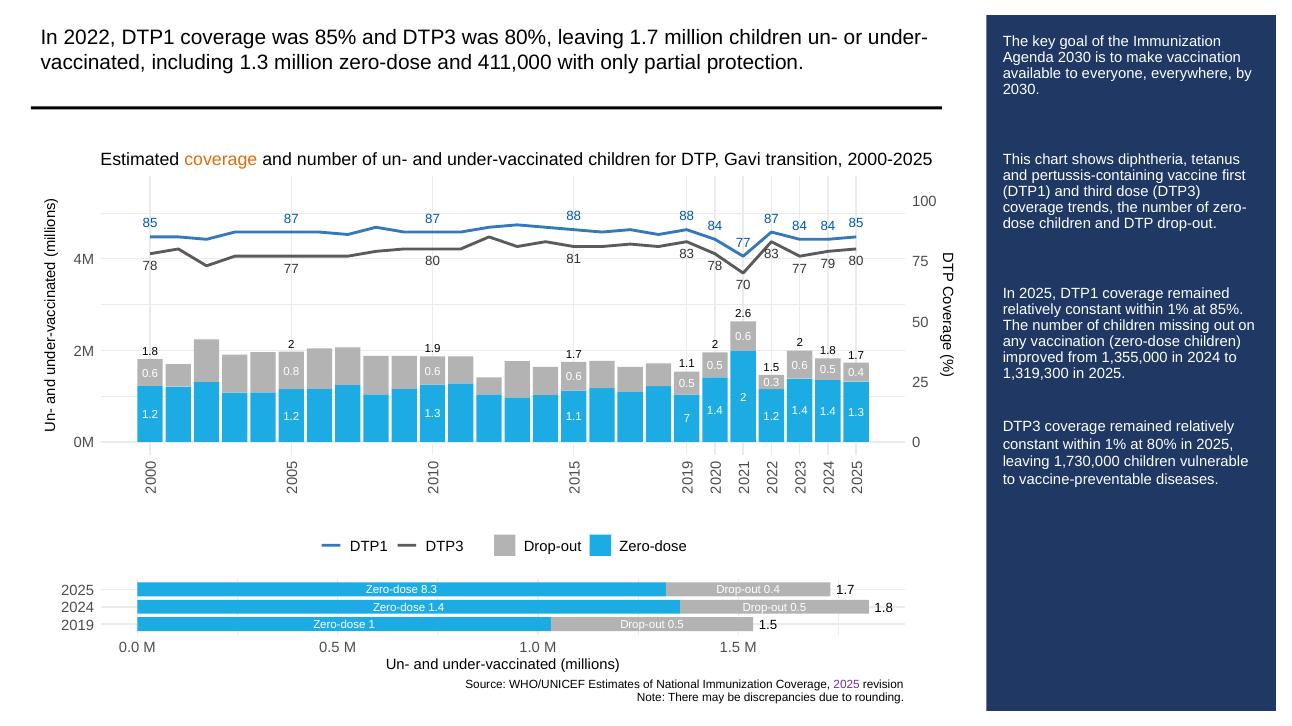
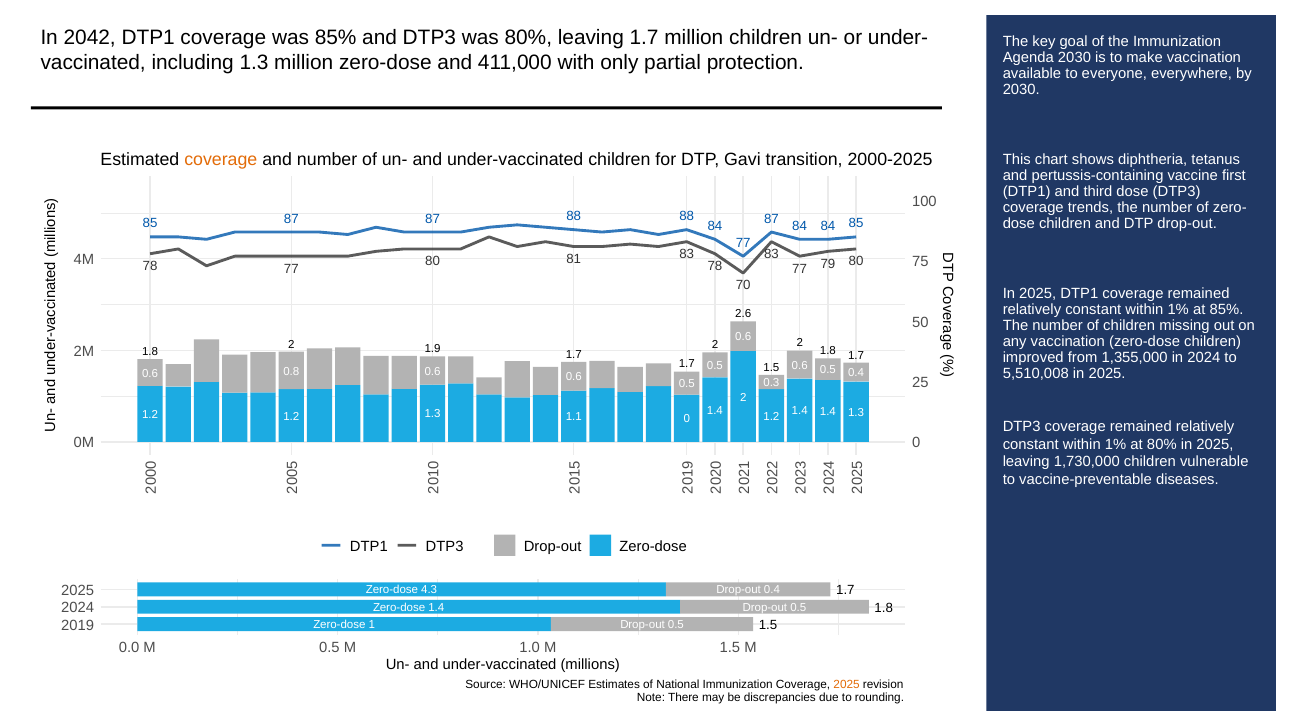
2022: 2022 -> 2042 (90, 38)
1.1: 1.1 -> 1.7 (687, 364)
1,319,300: 1,319,300 -> 5,510,008 (1036, 374)
1.1 7: 7 -> 0 (687, 419)
8.3: 8.3 -> 4.3 (429, 591)
2025 colour: purple -> orange (847, 685)
